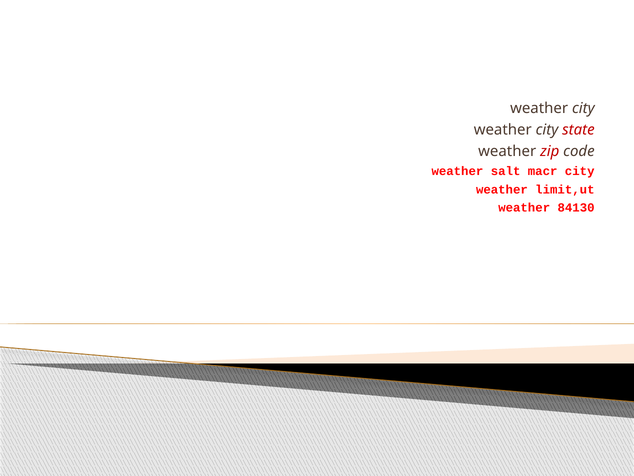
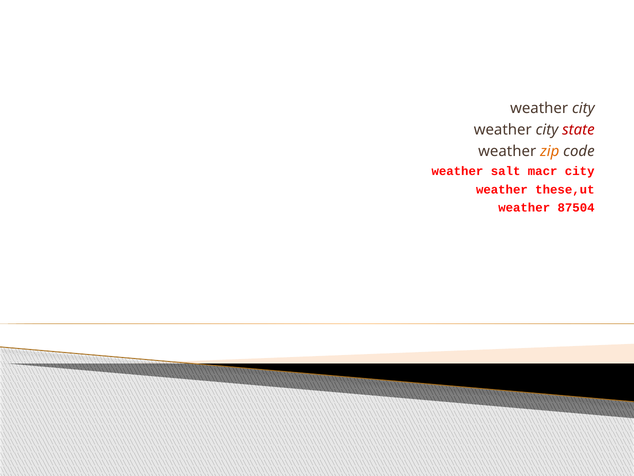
zip colour: red -> orange (550, 151)
limit,ut: limit,ut -> these,ut (565, 189)
84130: 84130 -> 87504 (576, 208)
